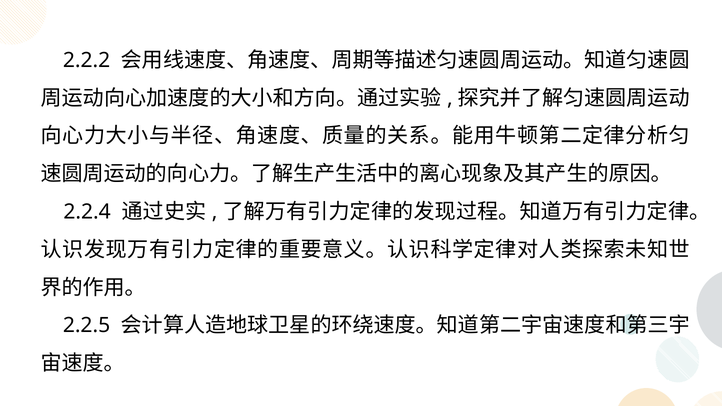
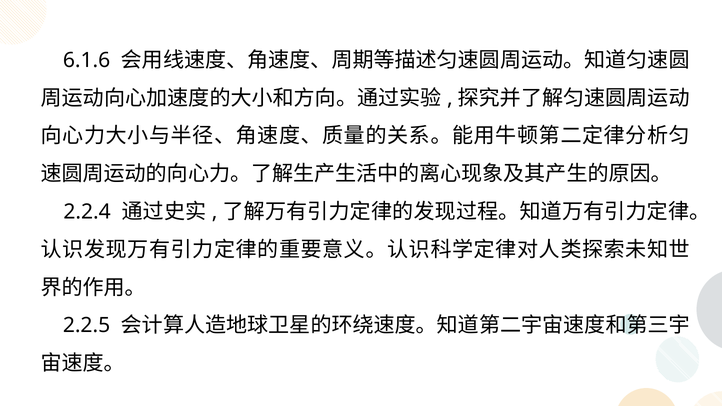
2.2.2: 2.2.2 -> 6.1.6 (87, 60)
